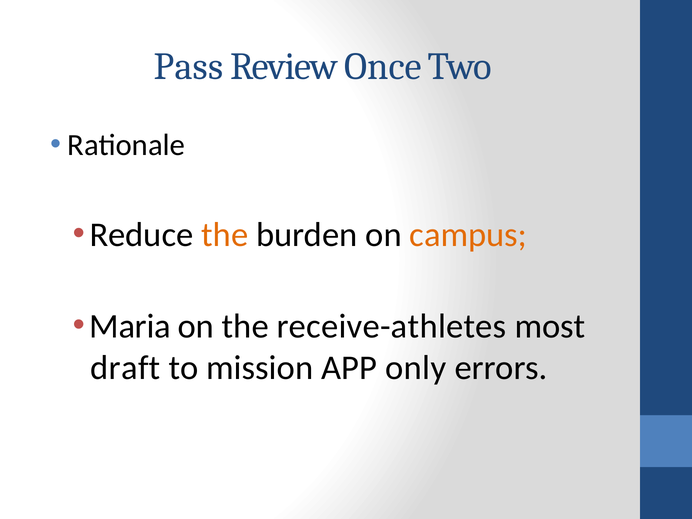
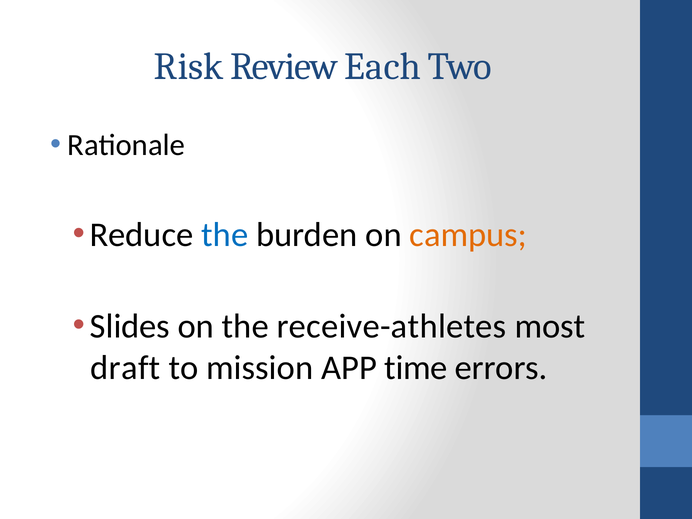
Pass: Pass -> Risk (189, 67)
Once: Once -> Each (383, 67)
the colour: orange -> blue (225, 235)
Maria: Maria -> Slides (130, 326)
only: only -> time (416, 368)
